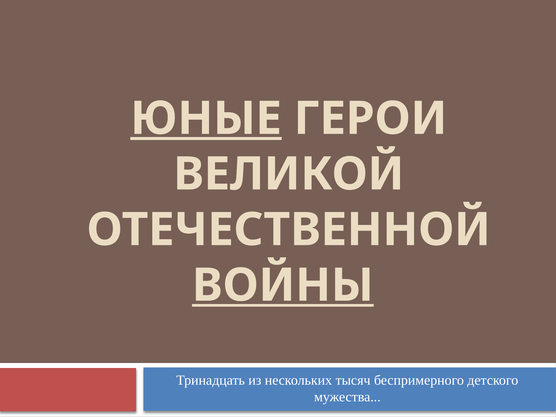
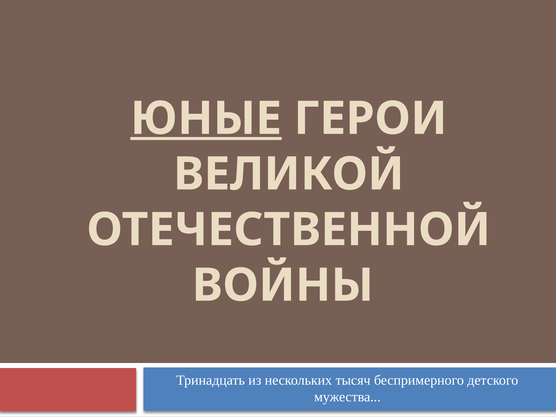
ВОЙНЫ underline: present -> none (283, 285)
